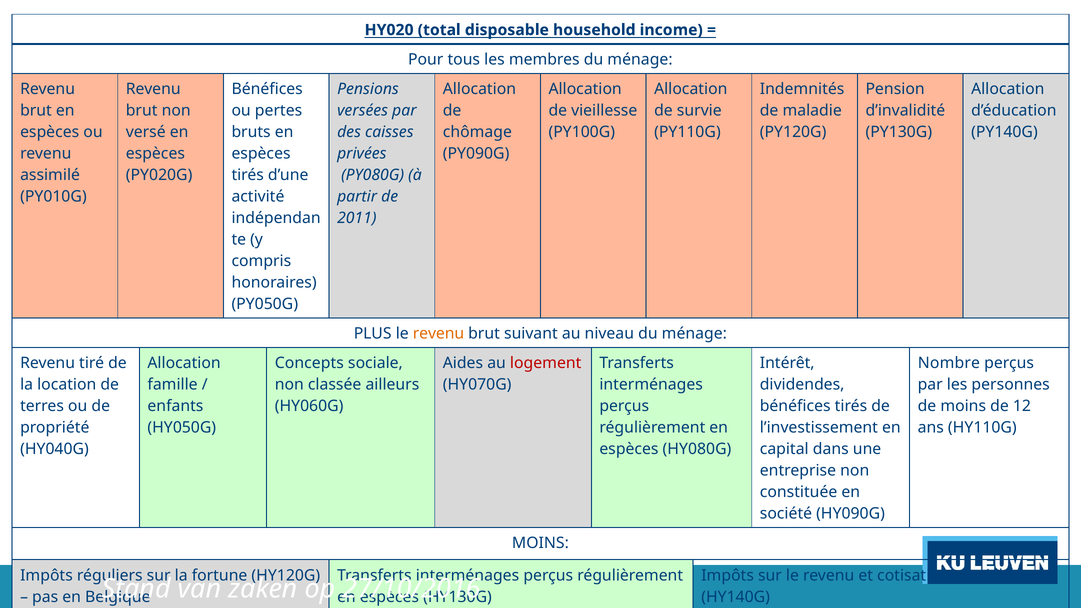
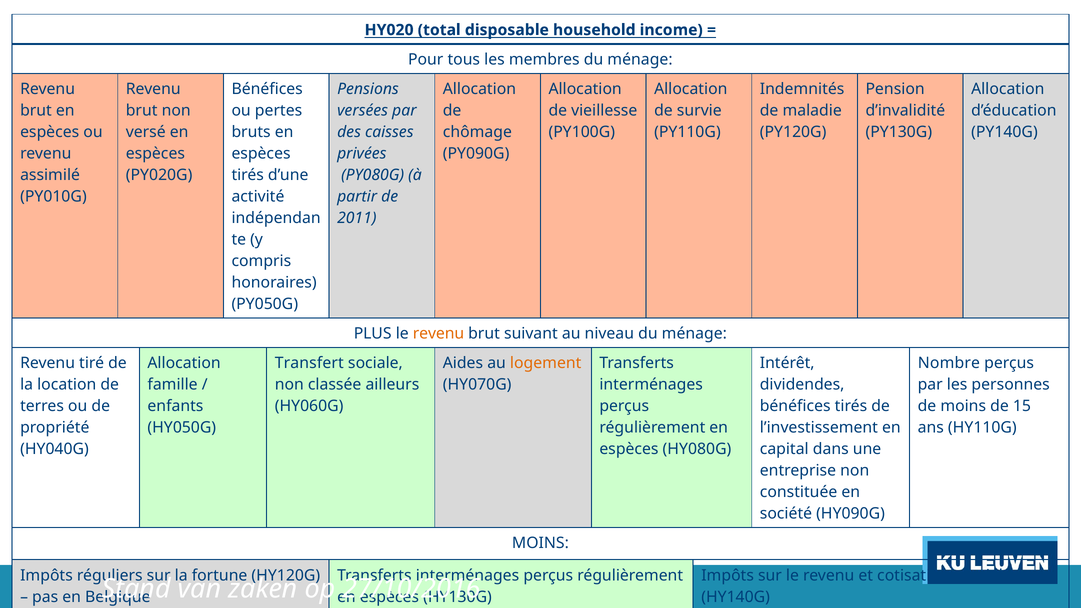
Concepts: Concepts -> Transfert (309, 363)
logement colour: red -> orange (546, 363)
12: 12 -> 15 (1022, 406)
